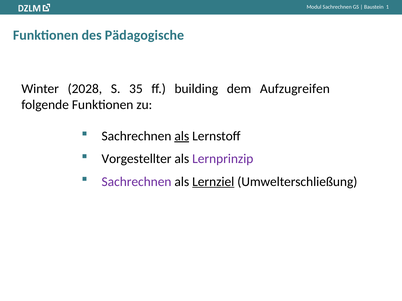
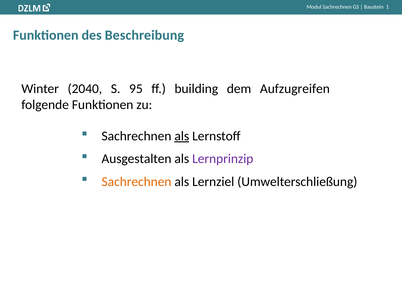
Pädagogische: Pädagogische -> Beschreibung (144, 35)
2028: 2028 -> 2040 (85, 89)
35: 35 -> 95 (136, 89)
Vorgestellter: Vorgestellter -> Ausgestalten (137, 159)
Sachrechnen colour: purple -> orange (137, 182)
Lernziel underline: present -> none (213, 182)
